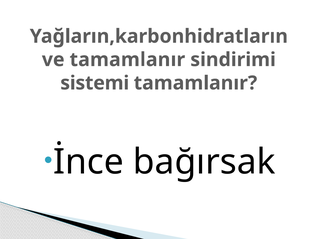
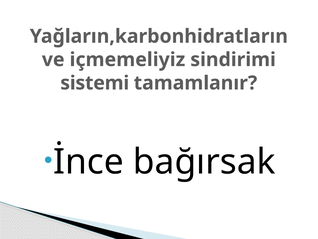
ve tamamlanır: tamamlanır -> içmemeliyiz (127, 60)
